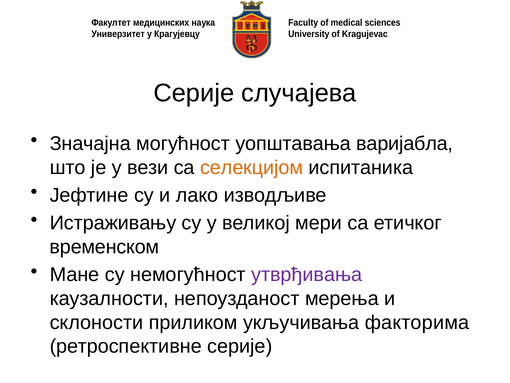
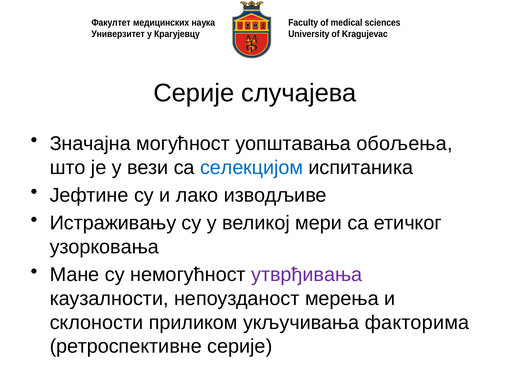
варијабла: варијабла -> обољења (404, 143)
селекцијом colour: orange -> blue (252, 167)
временском: временском -> узорковања (104, 247)
